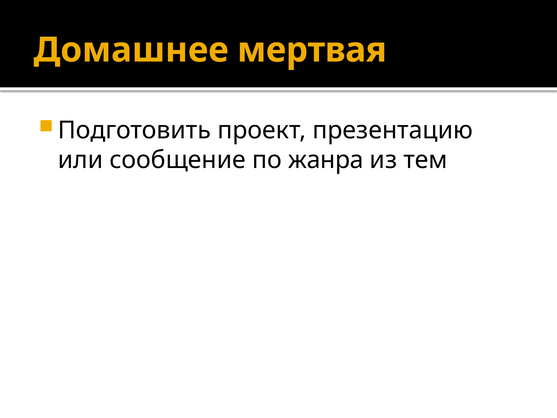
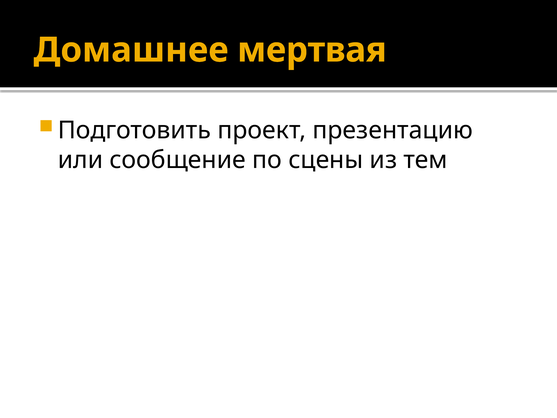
жанра: жанра -> сцены (326, 160)
